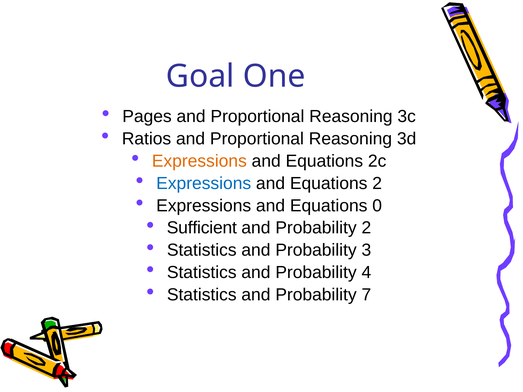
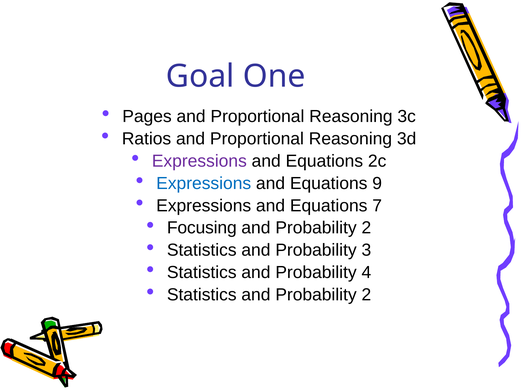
Expressions colour: orange -> purple (199, 161)
Equations 2: 2 -> 9 (377, 183)
0: 0 -> 7 (377, 206)
Sufficient: Sufficient -> Focusing (202, 228)
Statistics and Probability 7: 7 -> 2 (366, 295)
